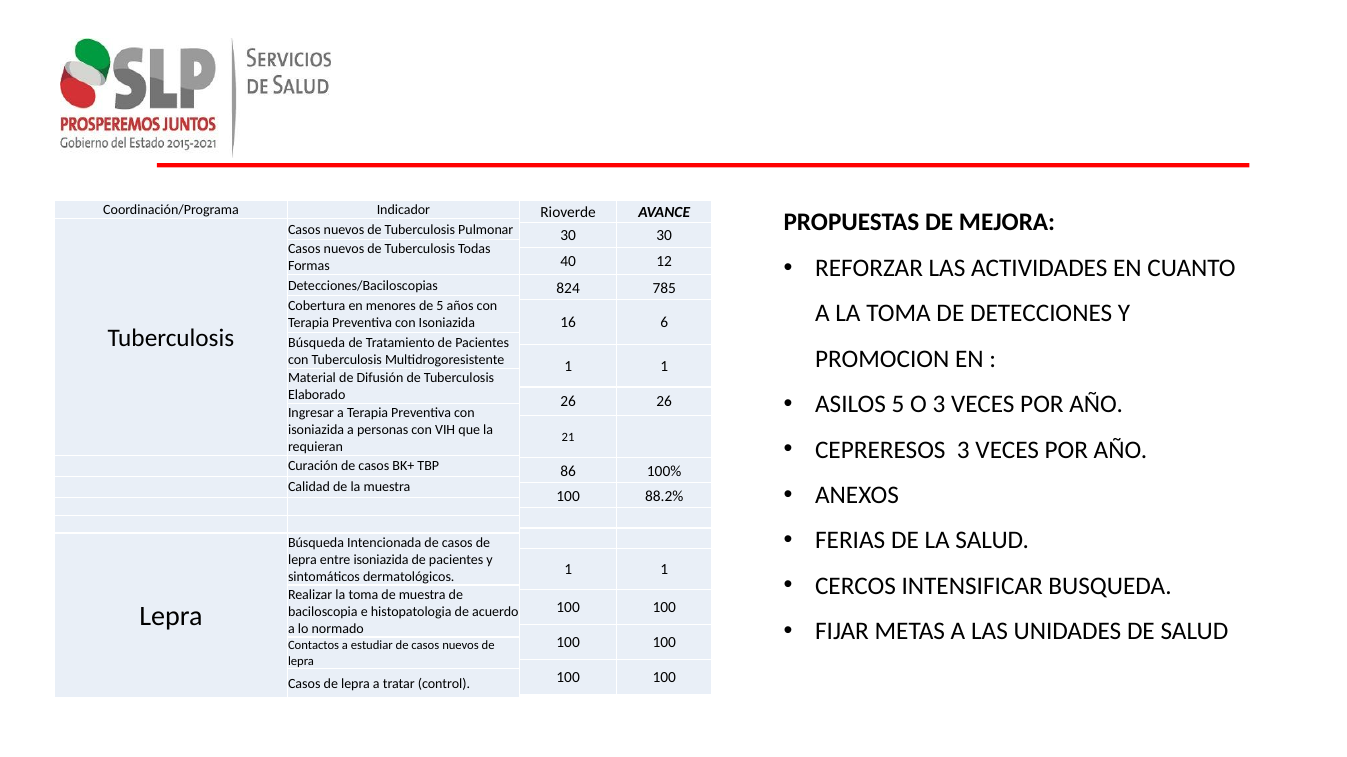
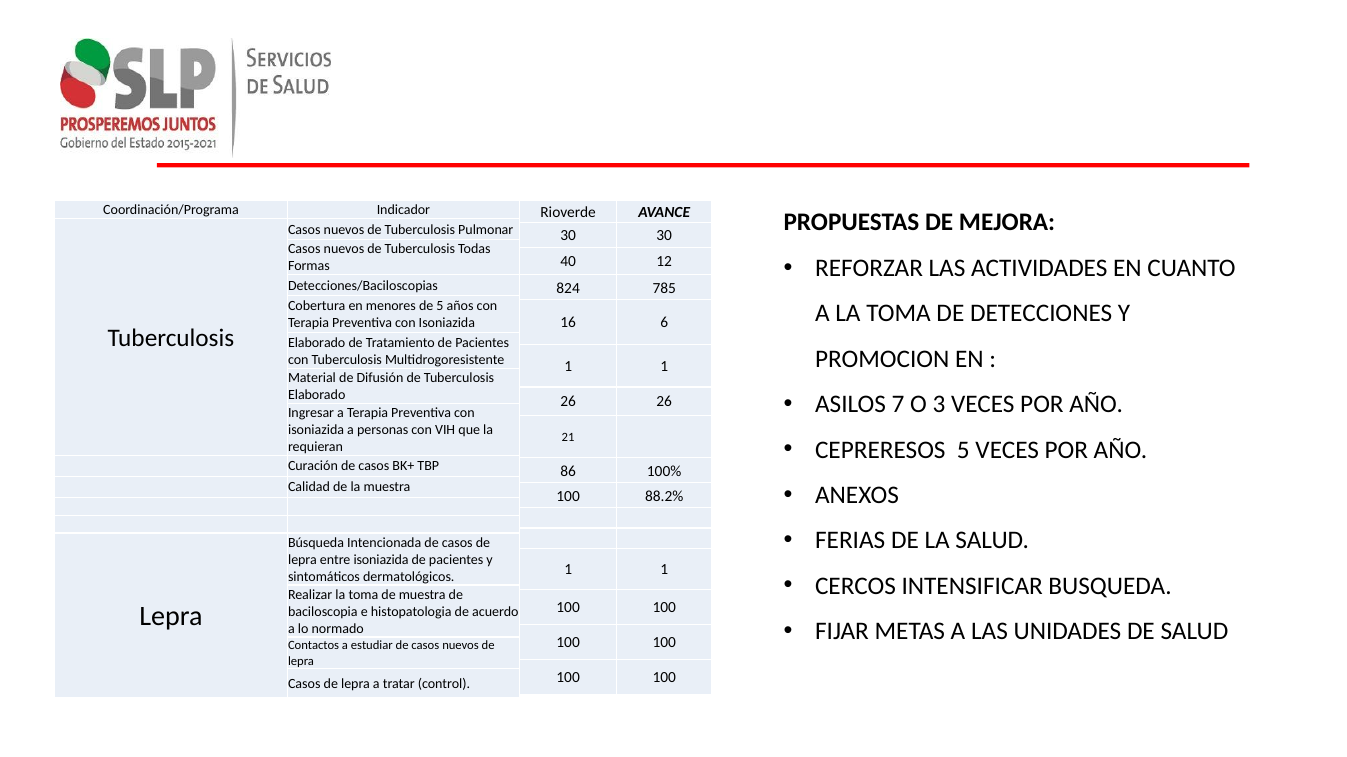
Búsqueda: Búsqueda -> Elaborado (317, 343)
ASILOS 5: 5 -> 7 (898, 405)
CEPRERESOS 3: 3 -> 5 (963, 450)
